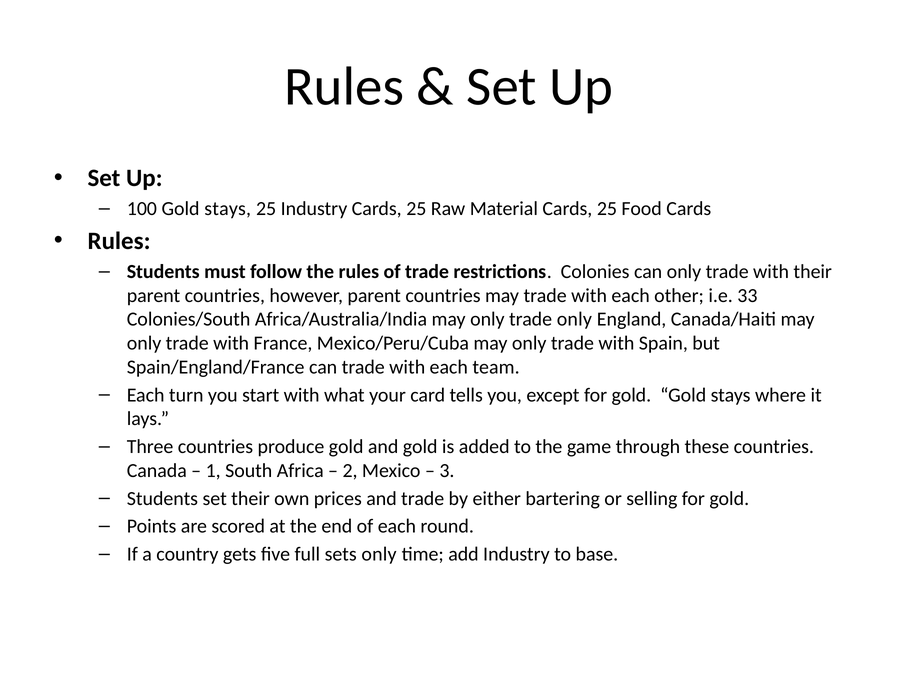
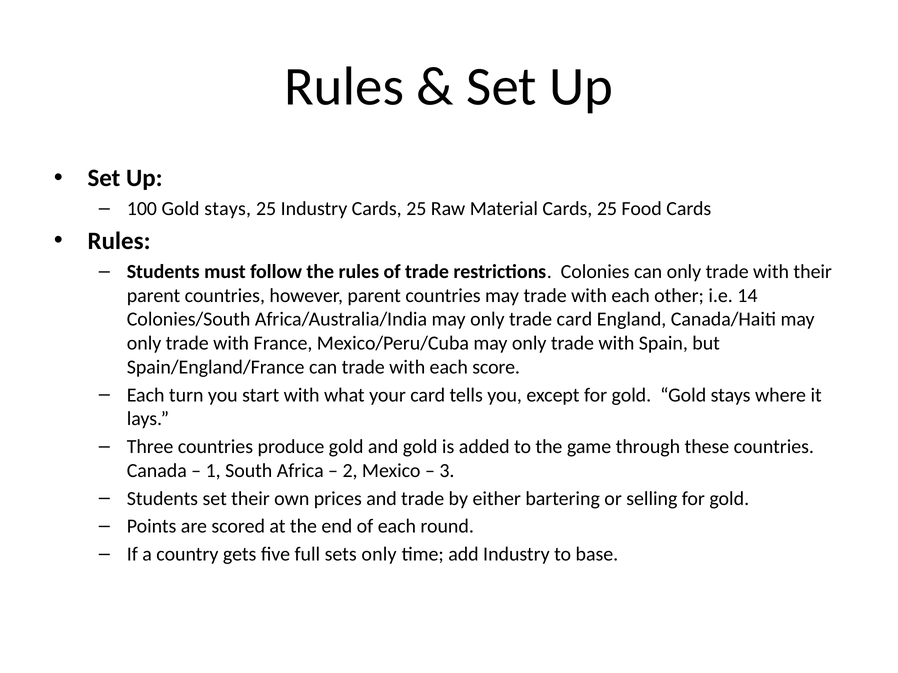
33: 33 -> 14 (747, 296)
trade only: only -> card (574, 320)
team: team -> score (496, 367)
